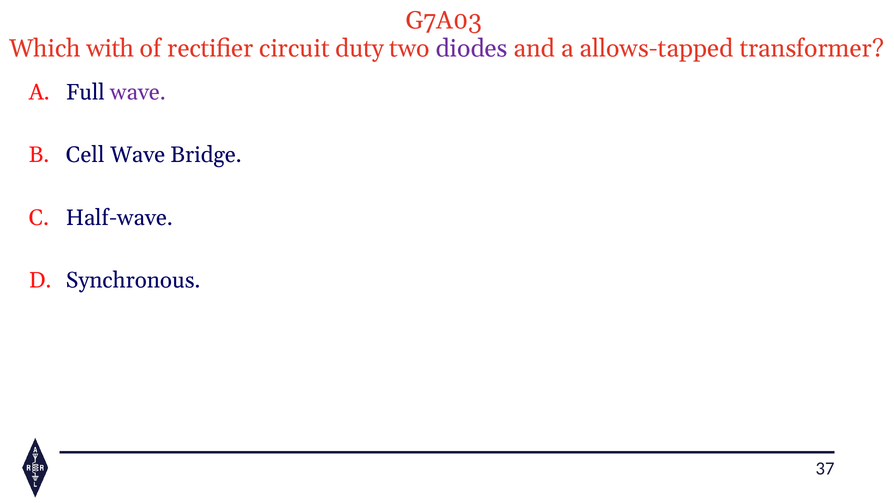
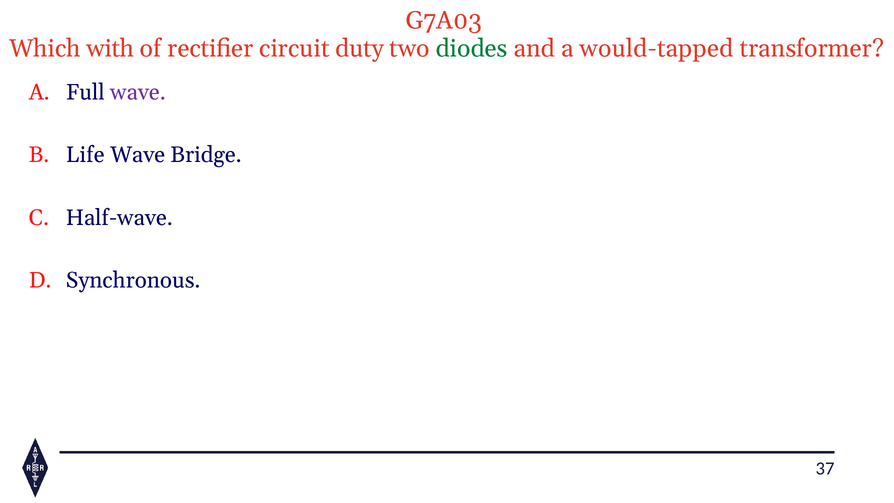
diodes colour: purple -> green (472, 48)
allows-tapped: allows-tapped -> would-tapped (657, 48)
Cell: Cell -> Life (85, 155)
